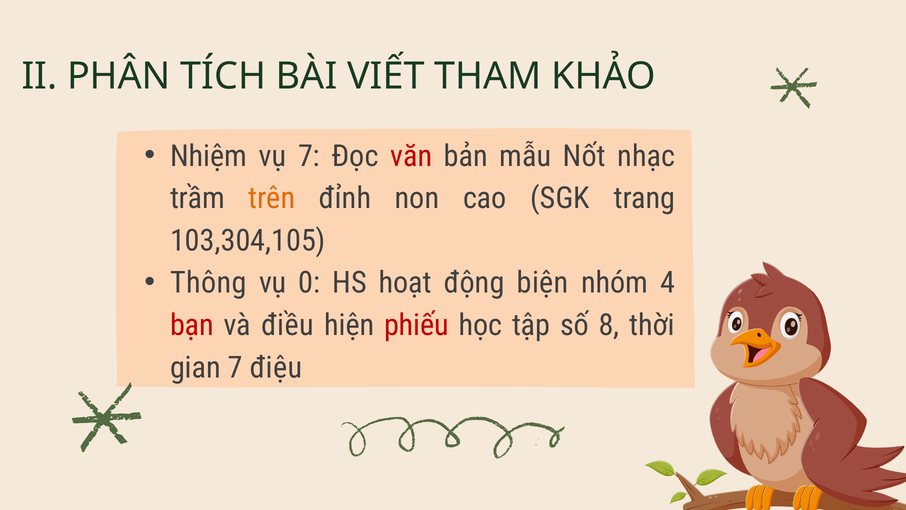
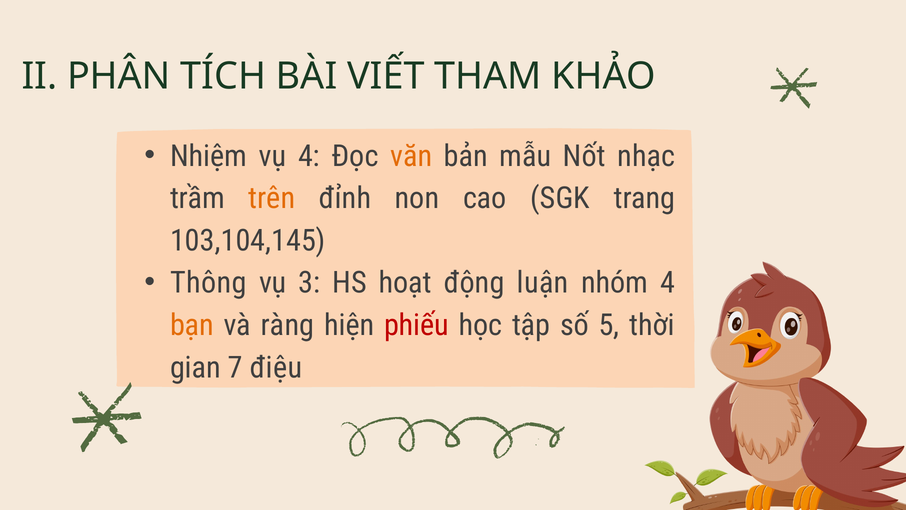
vụ 7: 7 -> 4 (309, 156)
văn colour: red -> orange (411, 156)
103,304,105: 103,304,105 -> 103,104,145 (248, 240)
0: 0 -> 3 (309, 283)
biện: biện -> luận (543, 283)
bạn colour: red -> orange (192, 325)
điều: điều -> ràng (287, 325)
8: 8 -> 5 (609, 325)
